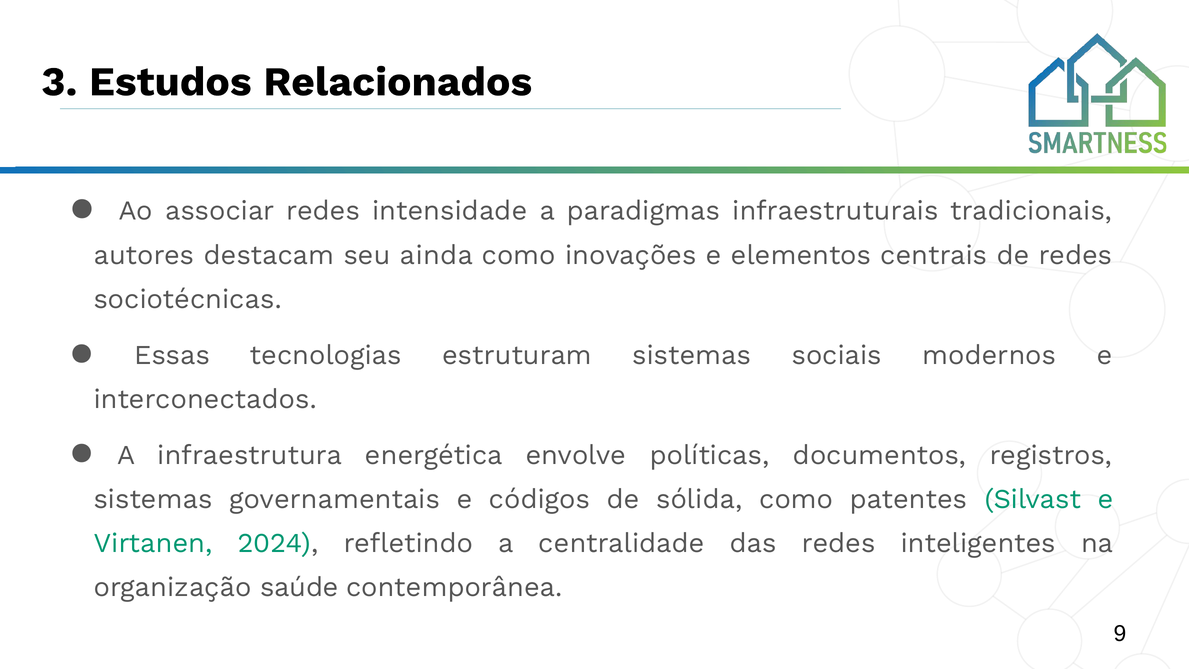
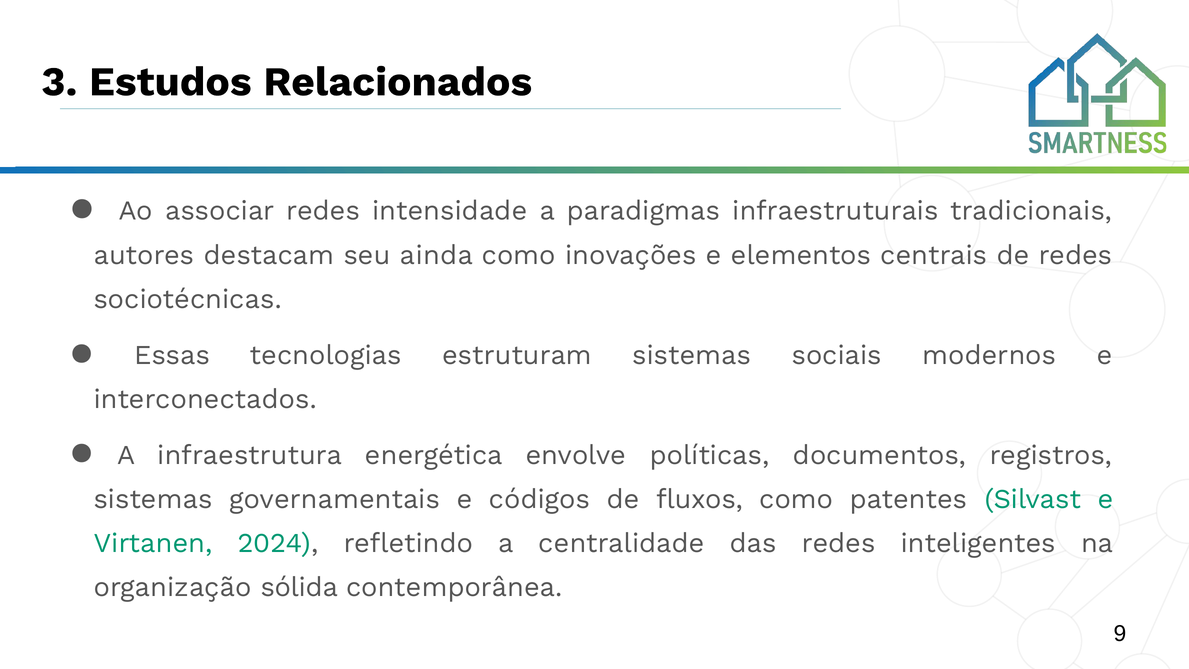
sólida: sólida -> fluxos (700, 499)
saúde: saúde -> sólida (299, 587)
